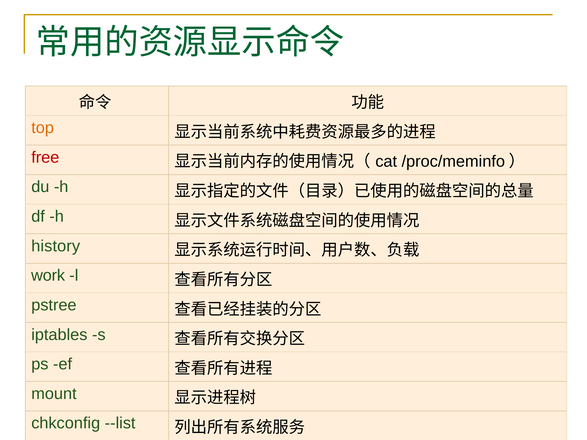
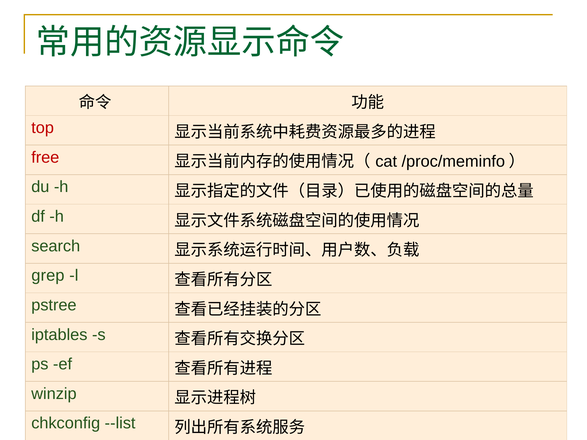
top colour: orange -> red (43, 128)
history: history -> search (56, 246)
work: work -> grep (48, 276)
mount: mount -> winzip (54, 394)
